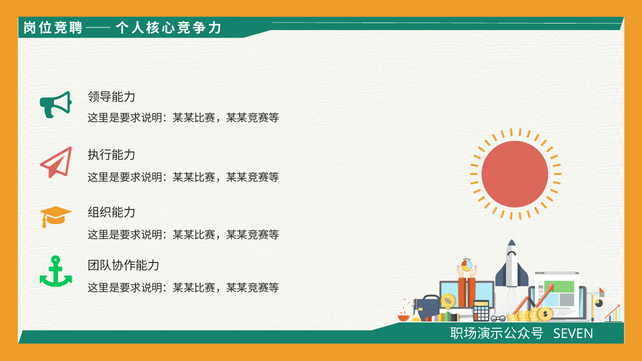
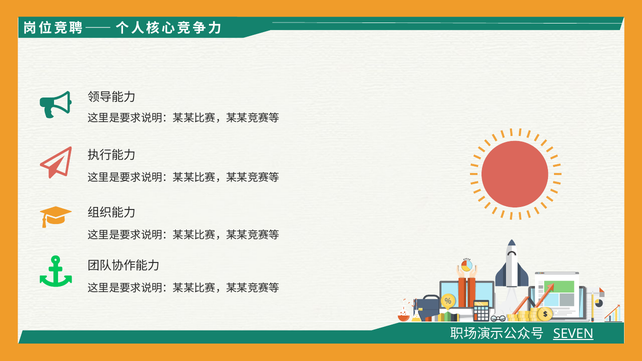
SEVEN underline: none -> present (573, 334)
